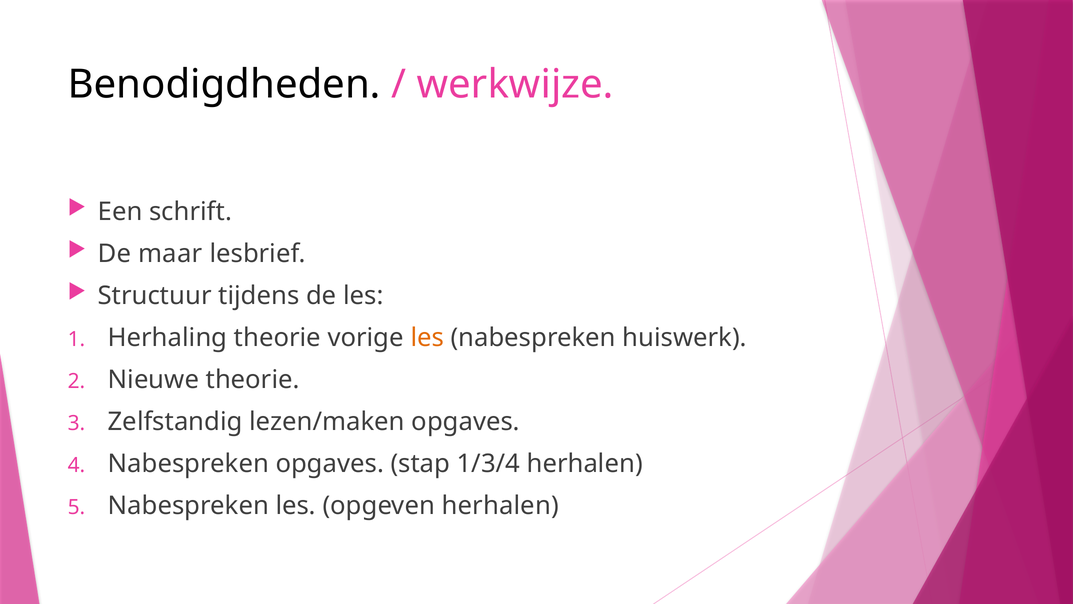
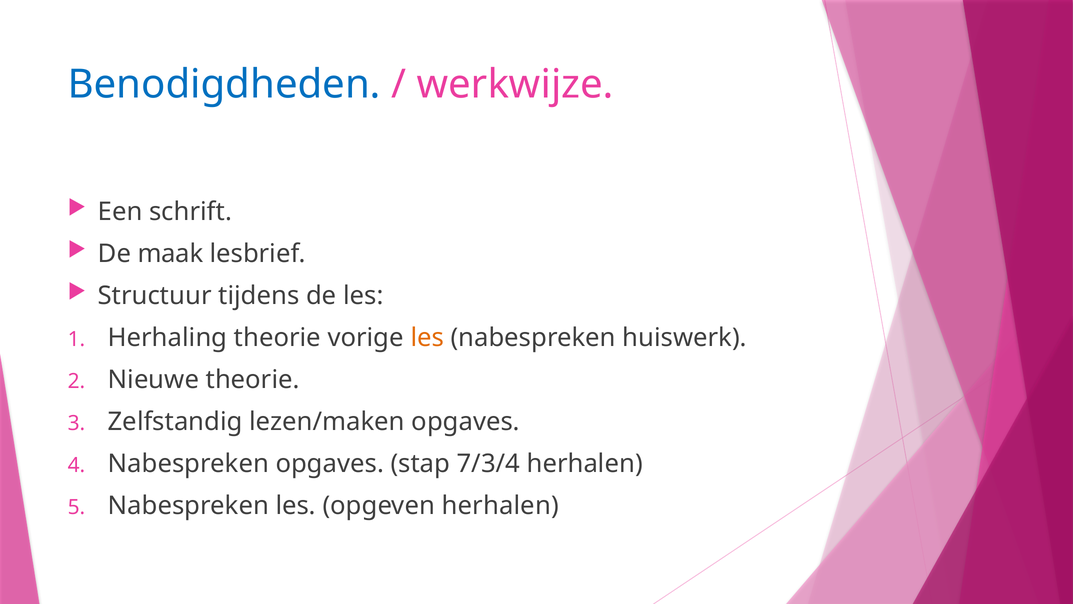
Benodigdheden colour: black -> blue (224, 85)
maar: maar -> maak (170, 253)
1/3/4: 1/3/4 -> 7/3/4 (488, 463)
